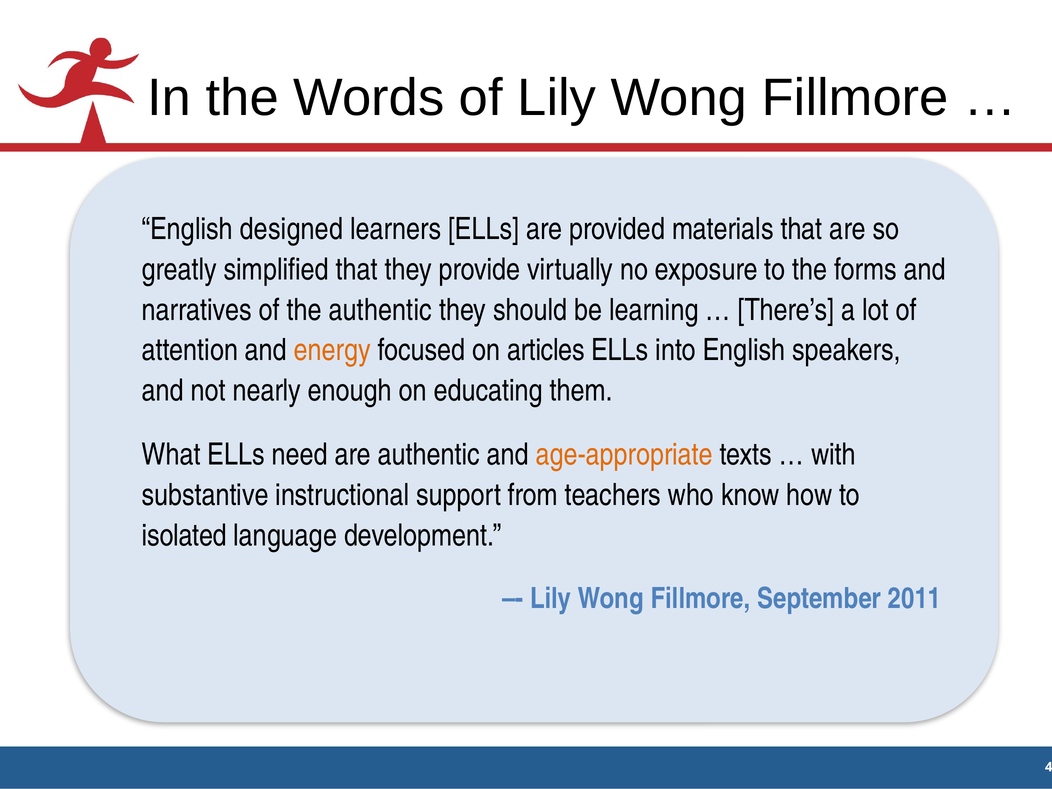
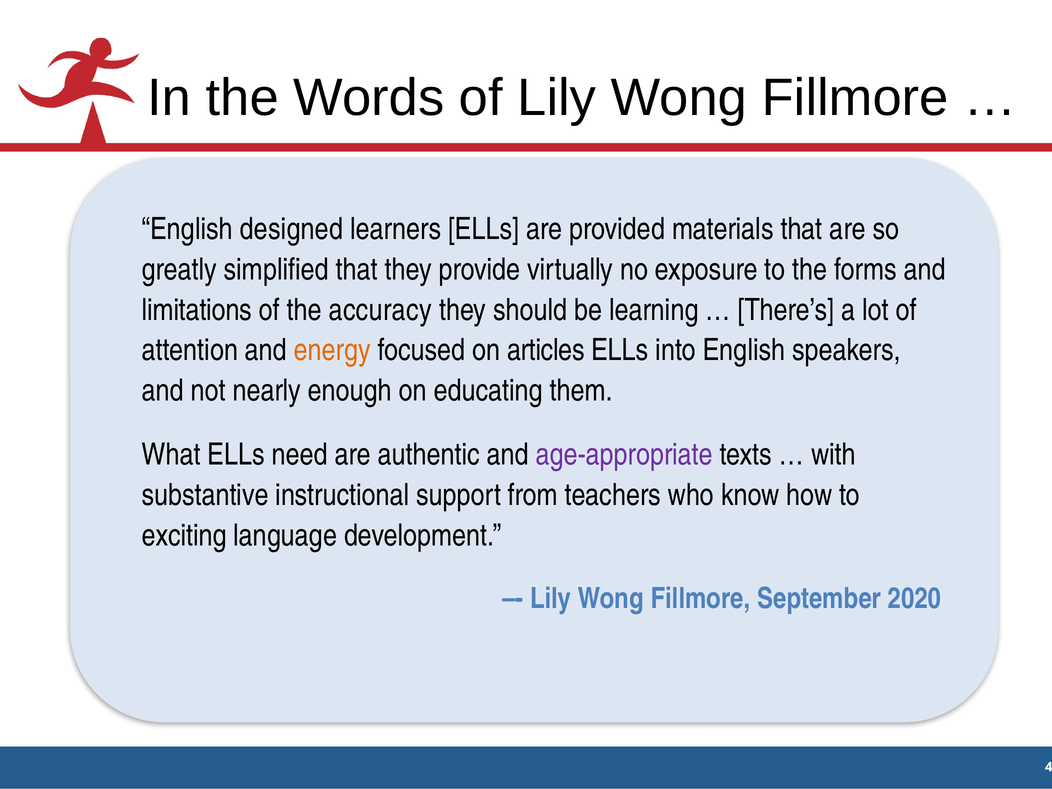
narratives: narratives -> limitations (197, 310)
the authentic: authentic -> accuracy (380, 310)
age-appropriate colour: orange -> purple (624, 455)
isolated: isolated -> exciting (184, 536)
2011: 2011 -> 2020 (915, 599)
